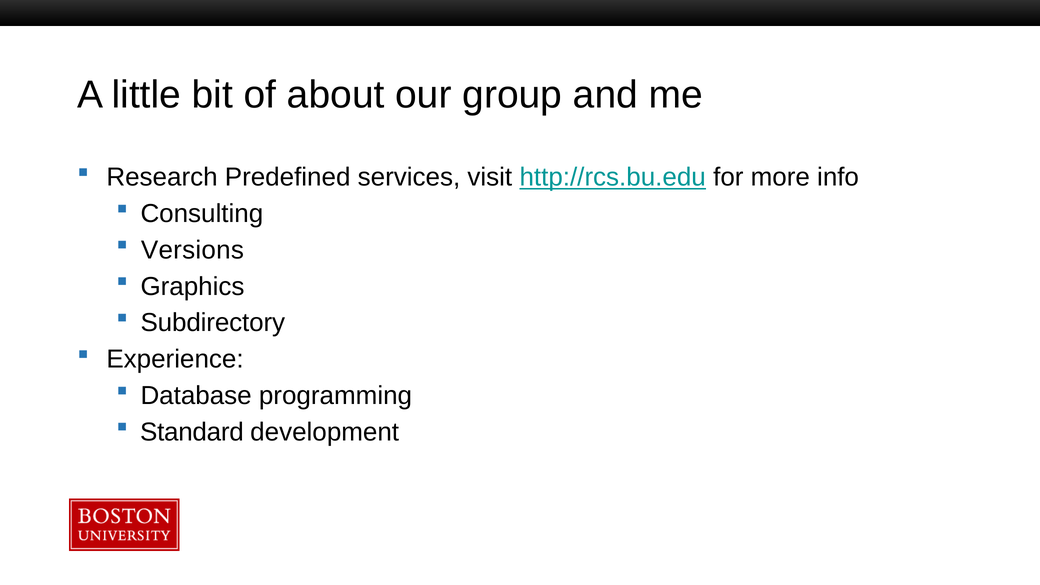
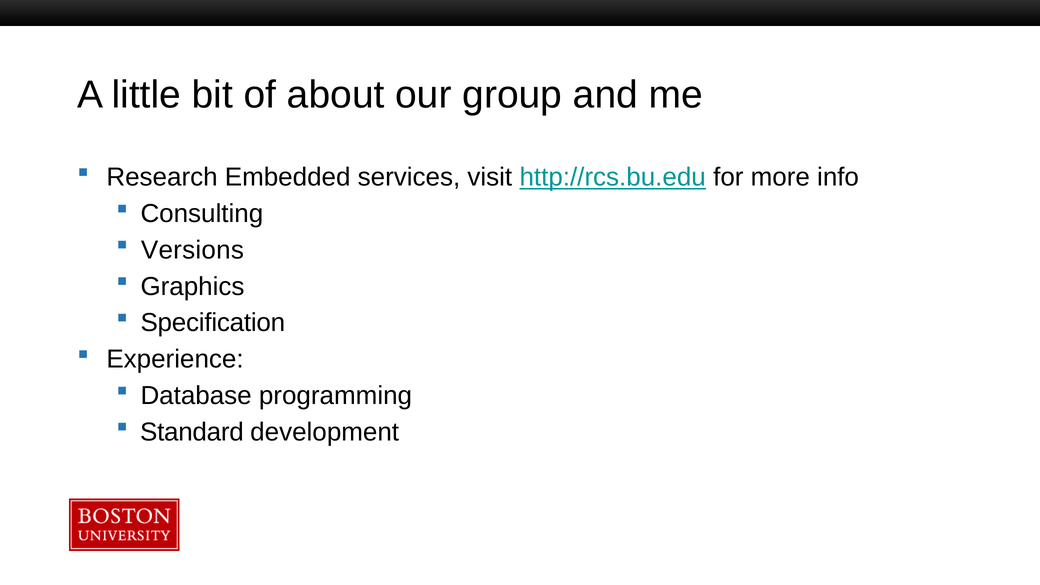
Predefined: Predefined -> Embedded (288, 177)
Subdirectory: Subdirectory -> Specification (213, 323)
